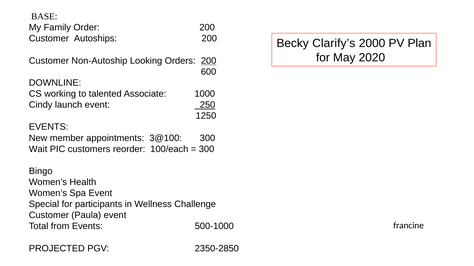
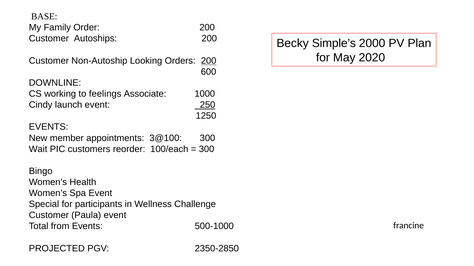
Clarify’s: Clarify’s -> Simple’s (334, 43)
talented: talented -> feelings (105, 94)
